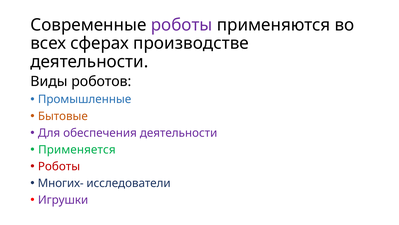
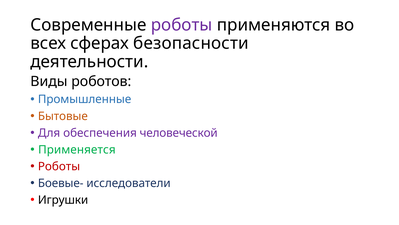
производстве: производстве -> безопасности (191, 43)
обеспечения деятельности: деятельности -> человеческой (179, 133)
Многих-: Многих- -> Боевые- (61, 183)
Игрушки colour: purple -> black (63, 200)
